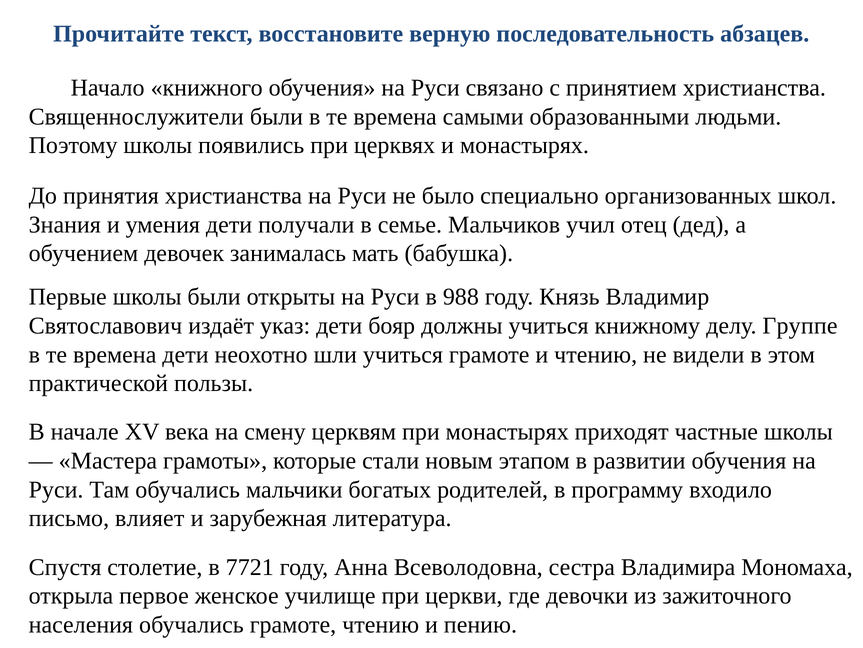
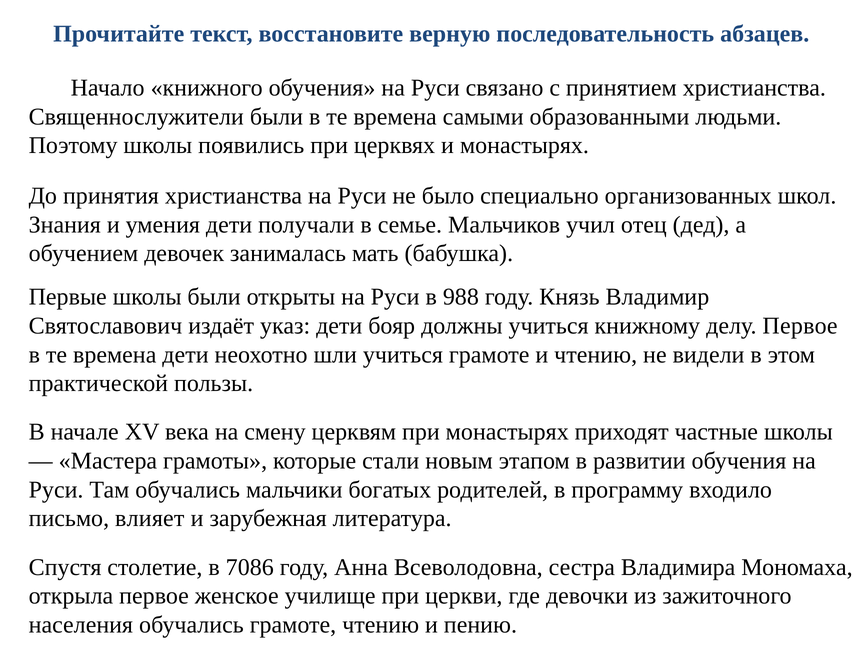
делу Группе: Группе -> Первое (800, 325)
7721: 7721 -> 7086 (250, 566)
